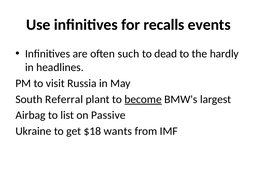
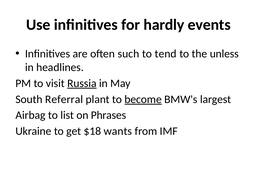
recalls: recalls -> hardly (164, 25)
dead: dead -> tend (166, 54)
hardly: hardly -> unless (224, 54)
Russia underline: none -> present (82, 84)
Passive: Passive -> Phrases (108, 116)
